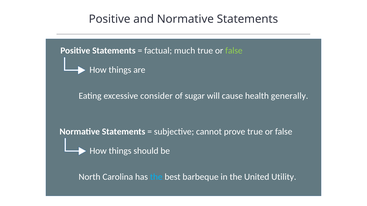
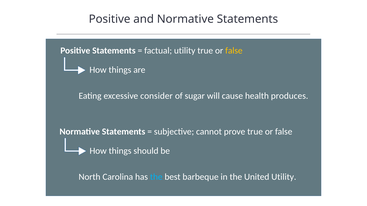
factual much: much -> utility (185, 51)
false colour: light green -> yellow (234, 51)
generally: generally -> produces (290, 96)
